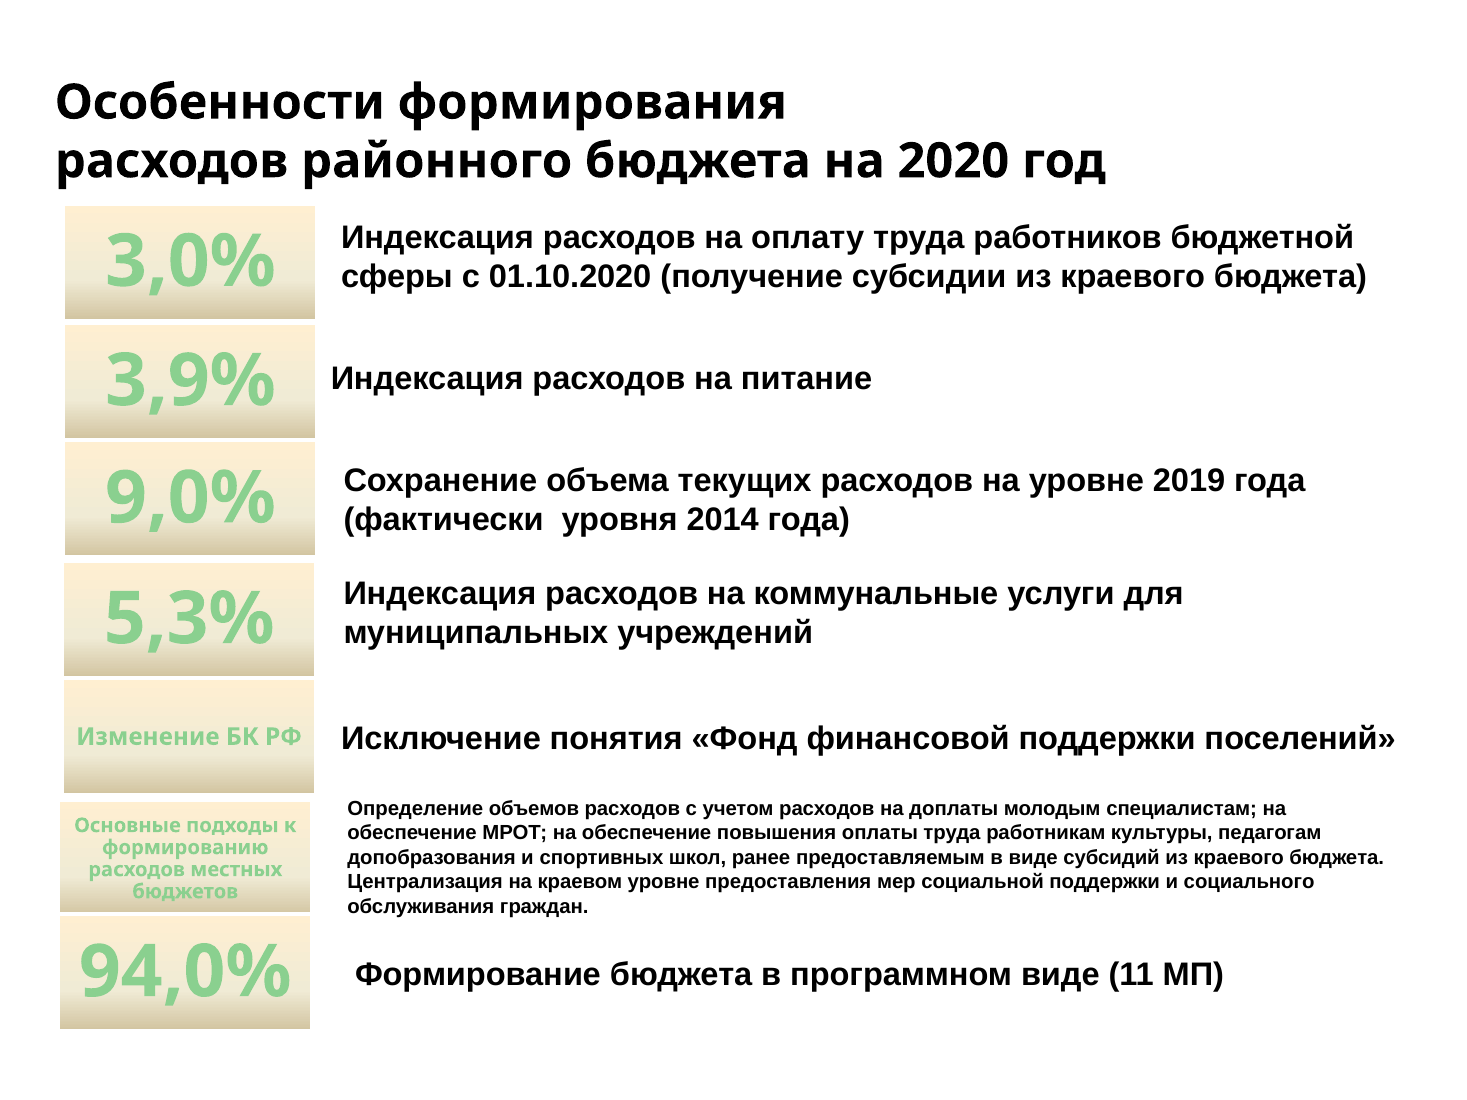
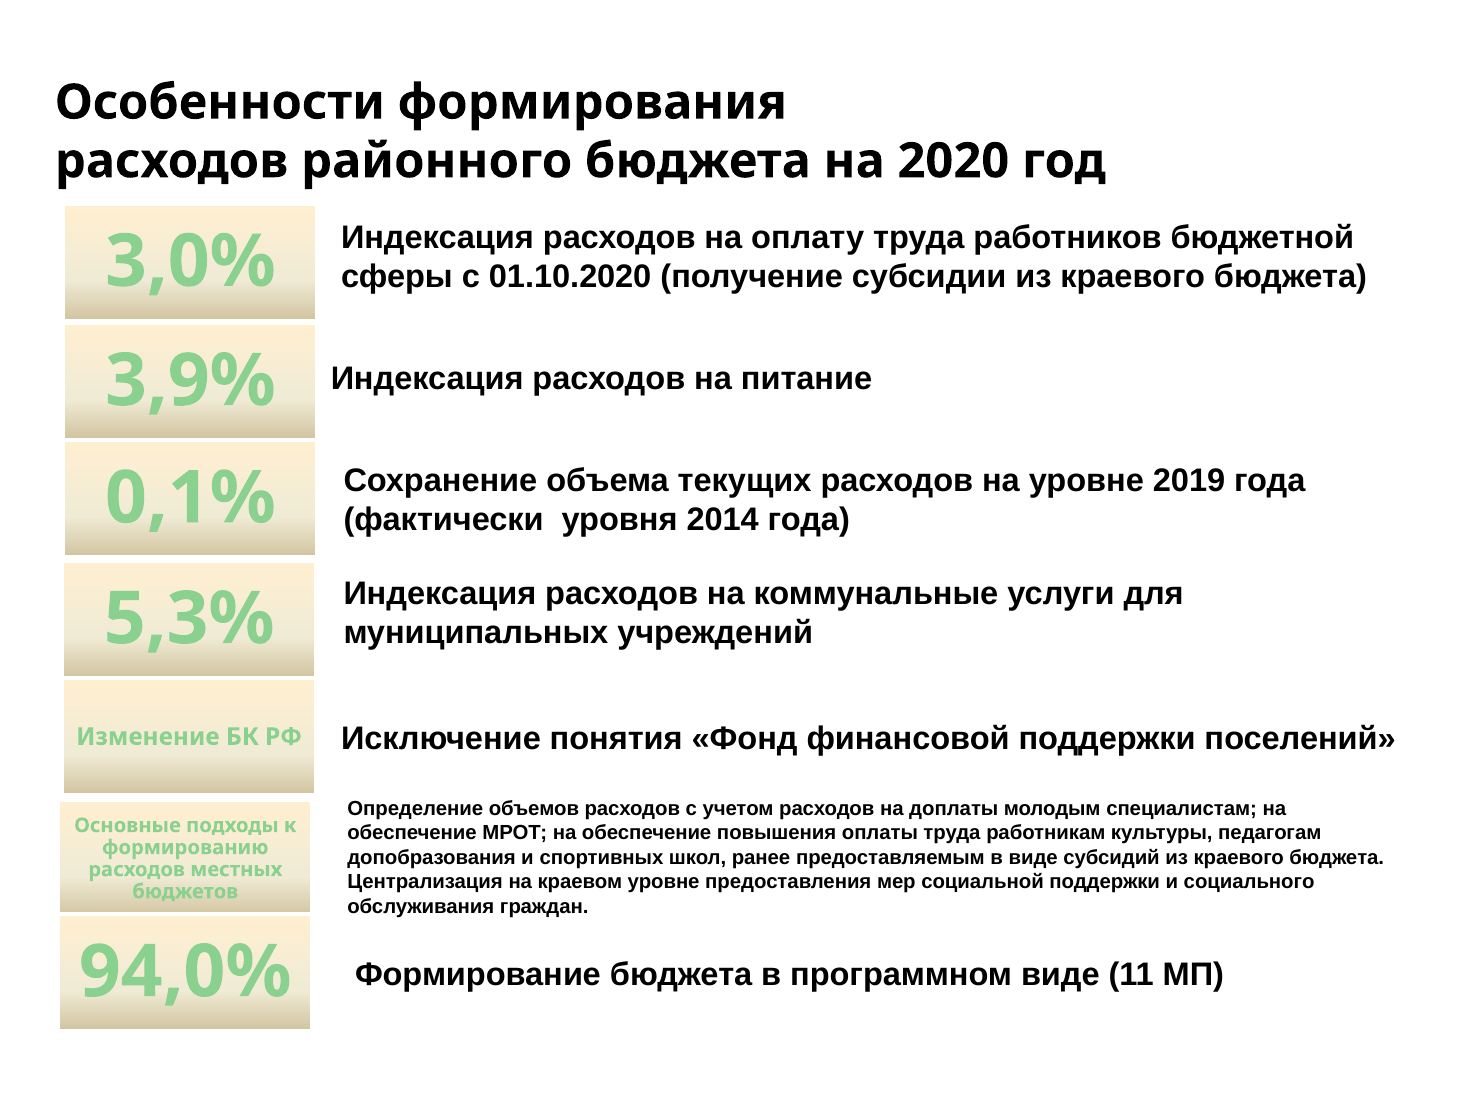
9,0%: 9,0% -> 0,1% (190, 498)
